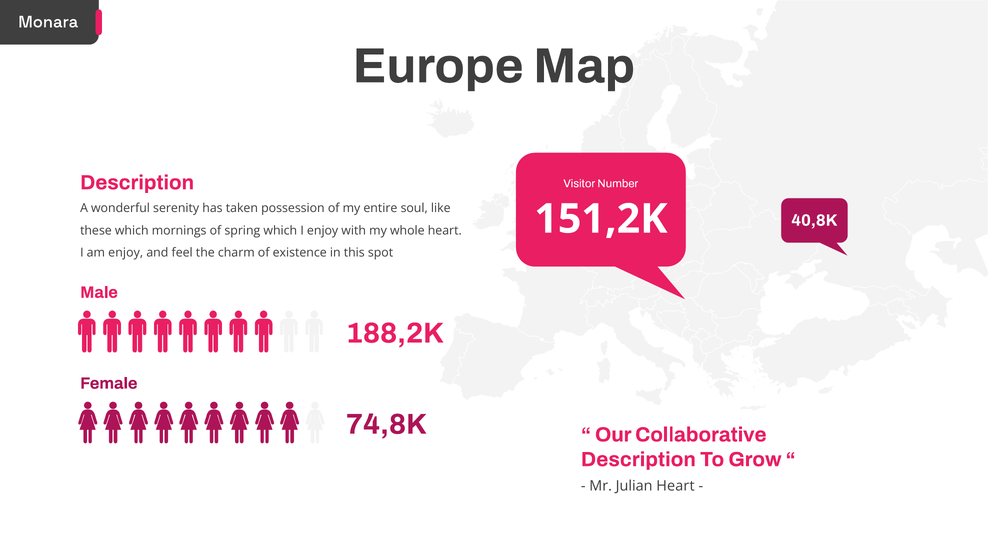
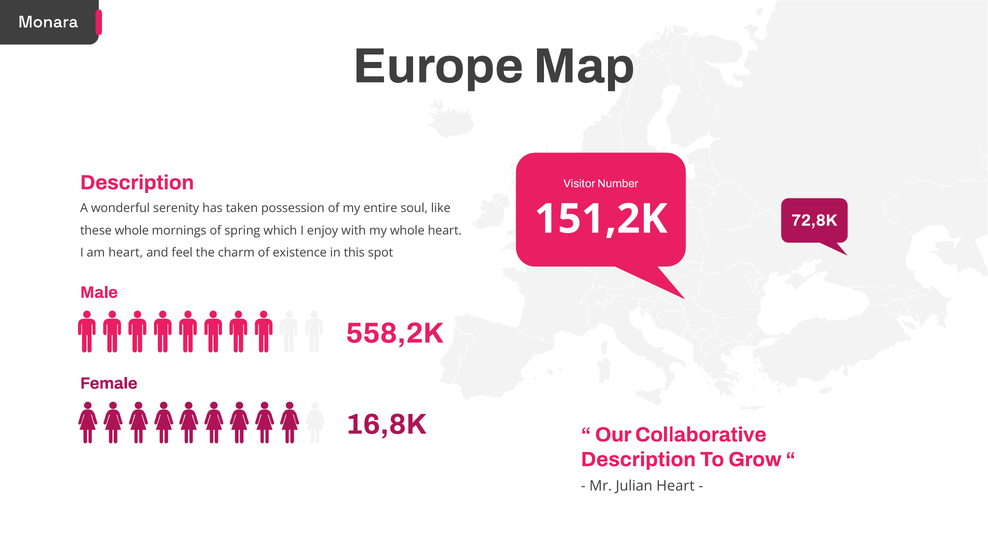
40,8K: 40,8K -> 72,8K (814, 220)
these which: which -> whole (132, 230)
am enjoy: enjoy -> heart (126, 253)
188,2K: 188,2K -> 558,2K (395, 333)
74,8K: 74,8K -> 16,8K (386, 424)
